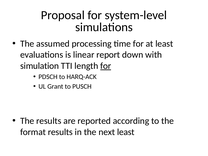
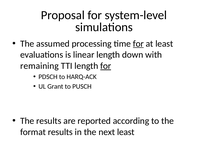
for underline: none -> present (138, 44)
linear report: report -> length (108, 55)
simulation: simulation -> remaining (40, 66)
